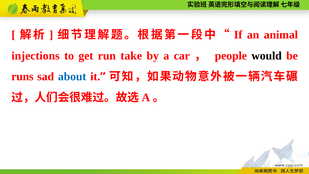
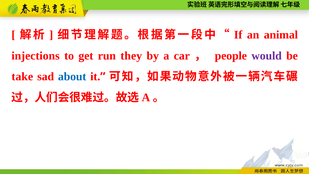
take: take -> they (131, 56)
would colour: black -> purple (267, 56)
runs: runs -> take (22, 77)
